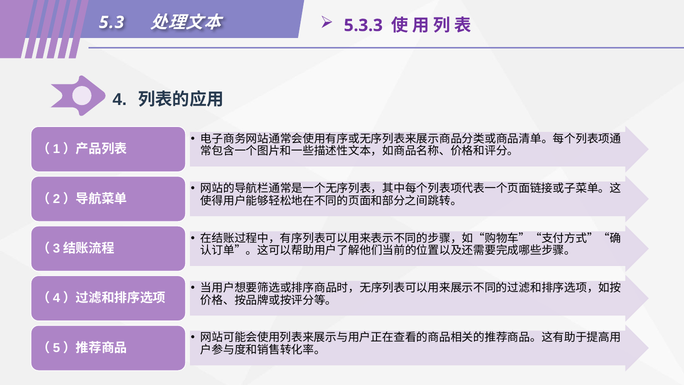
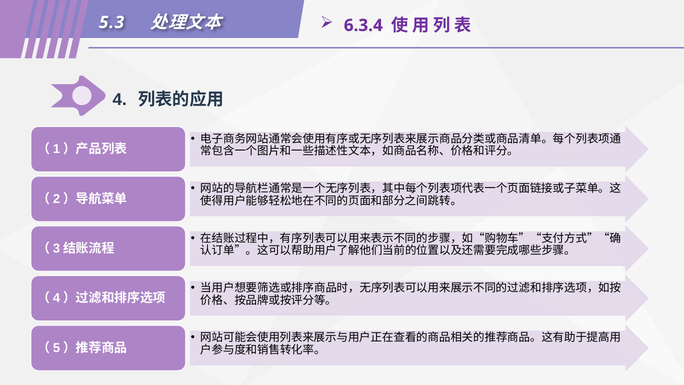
5.3.3: 5.3.3 -> 6.3.4 (363, 25)
